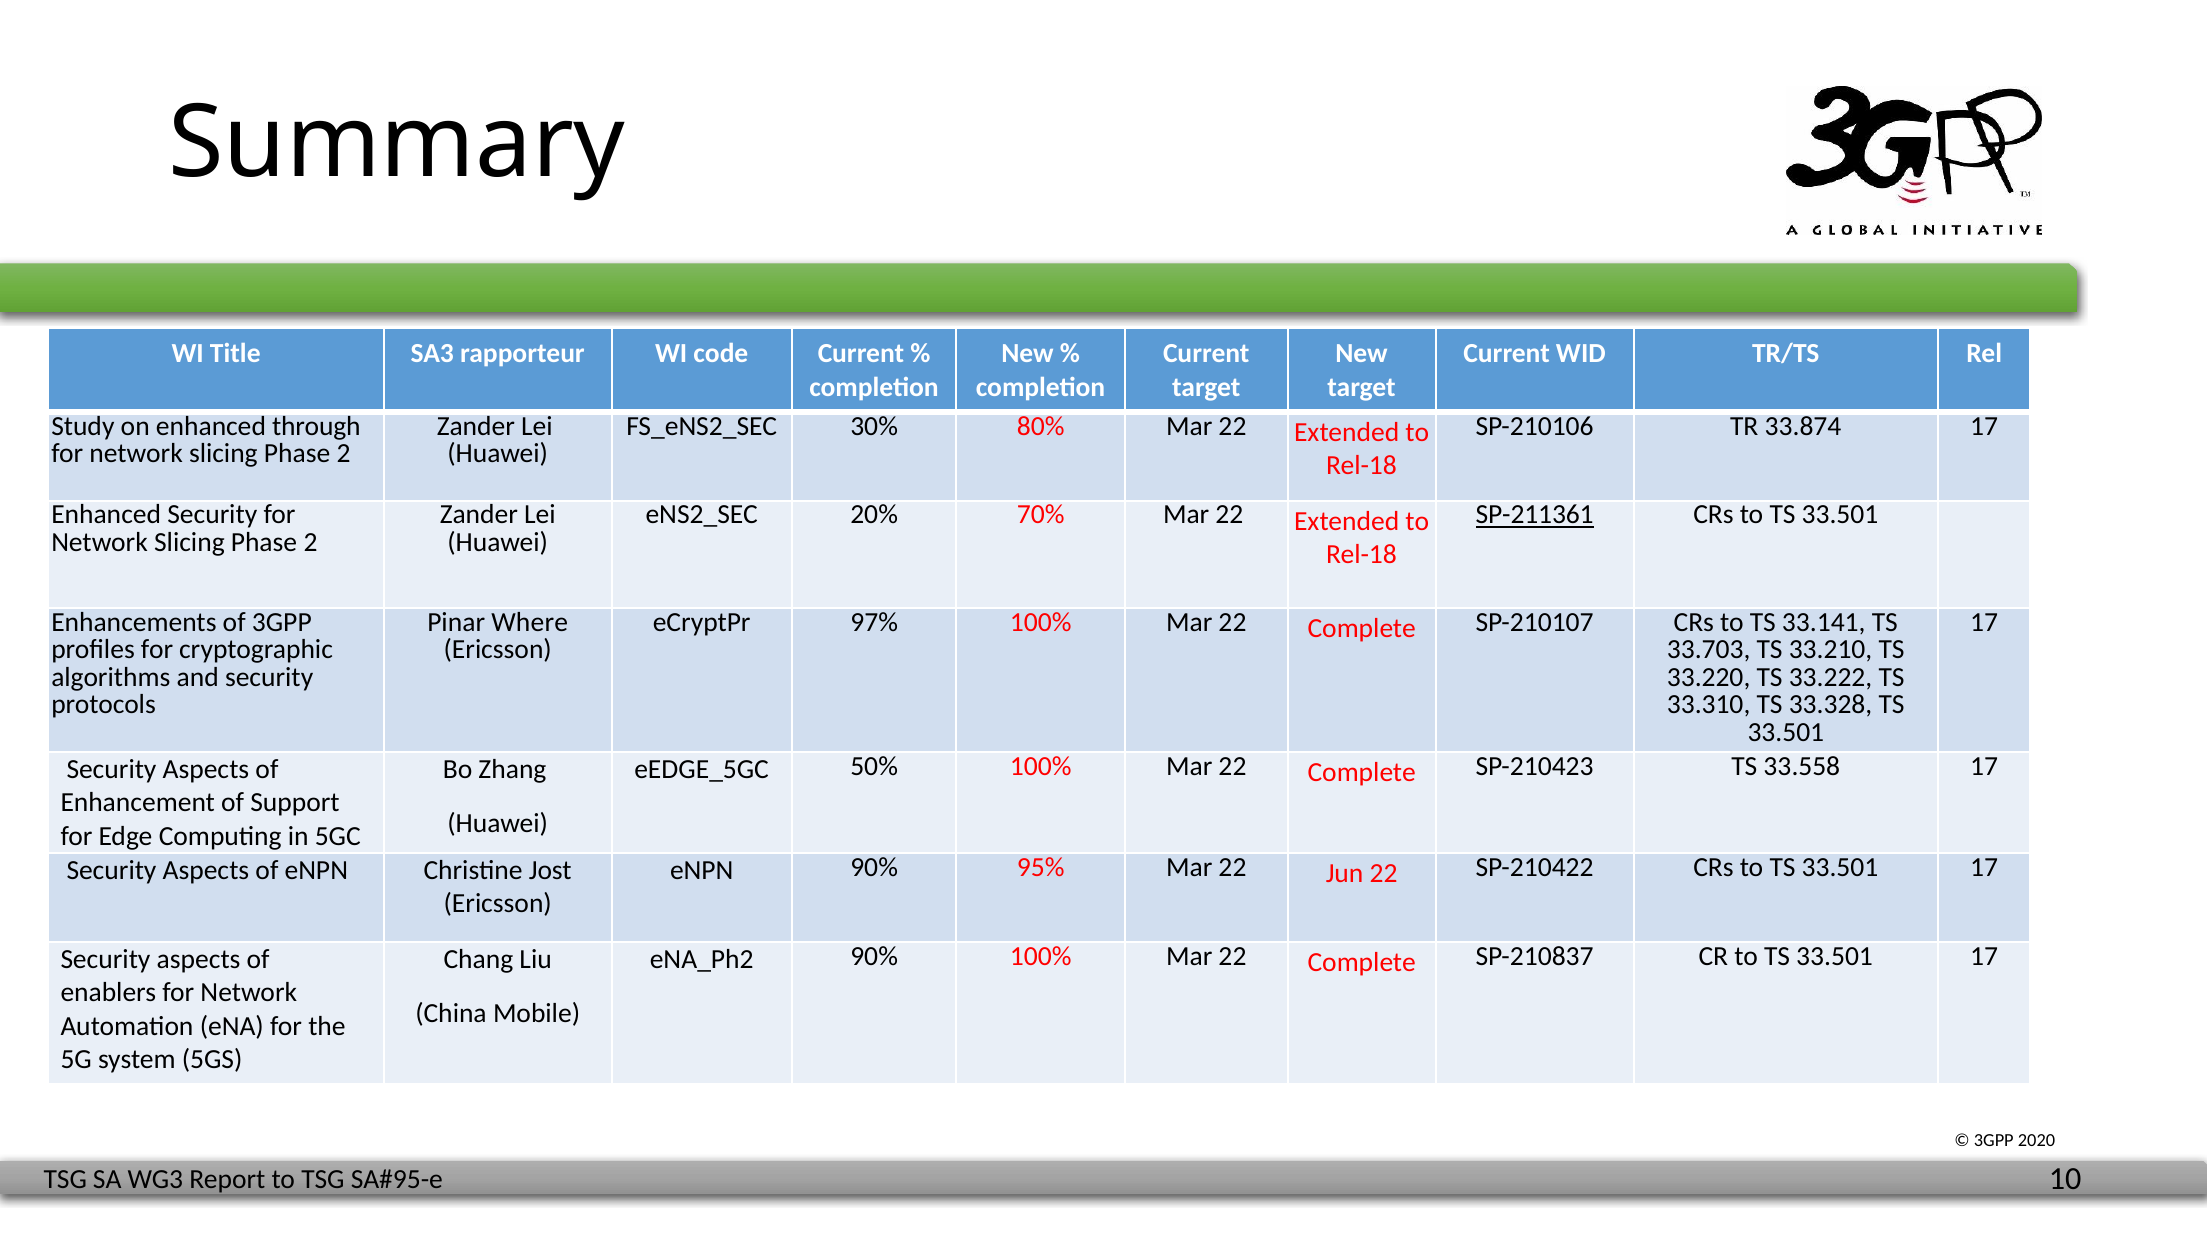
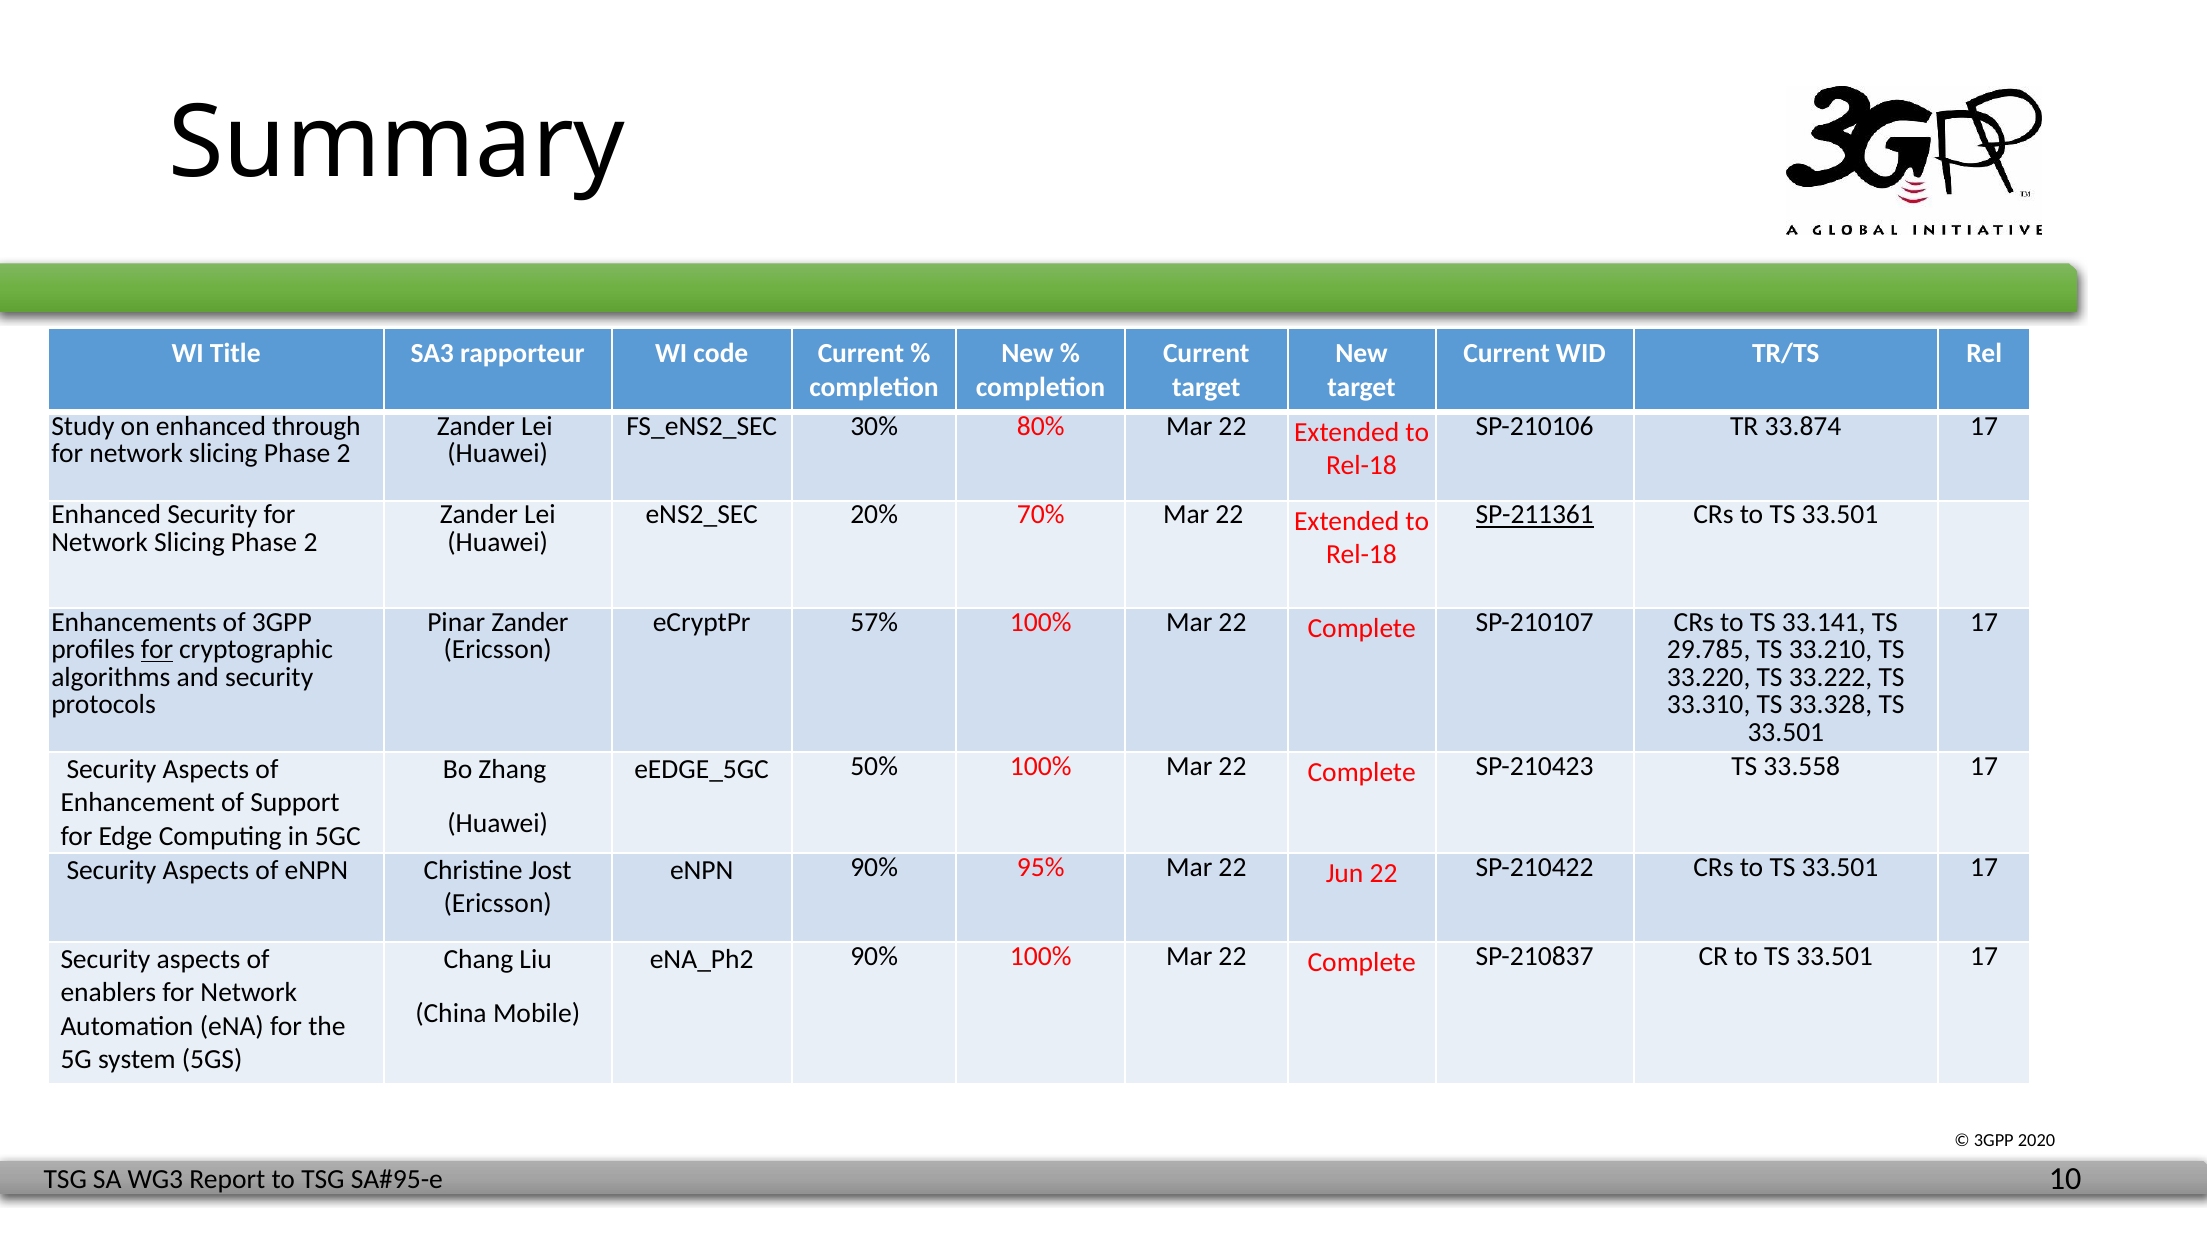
Pinar Where: Where -> Zander (530, 622)
97%: 97% -> 57% (874, 622)
for underline: none -> present (157, 650)
33.703: 33.703 -> 29.785 (1709, 650)
